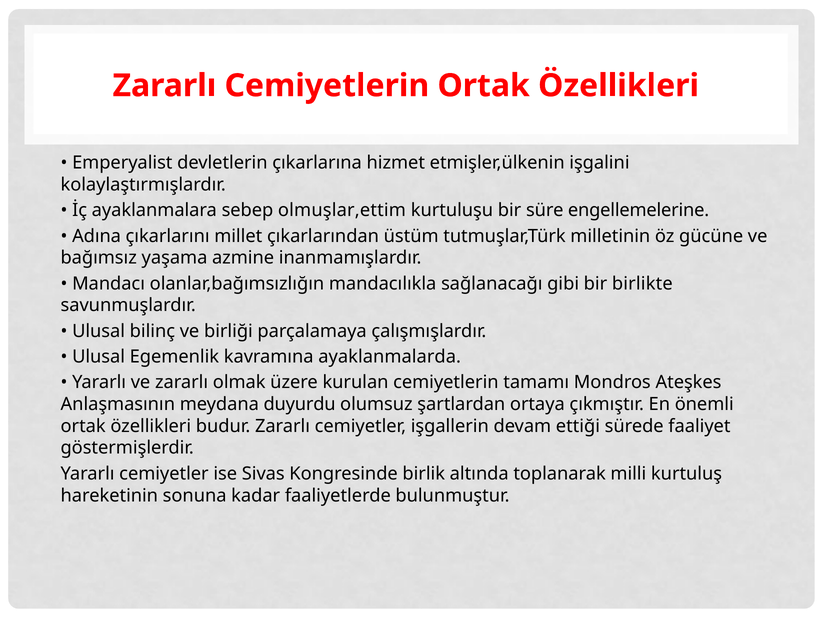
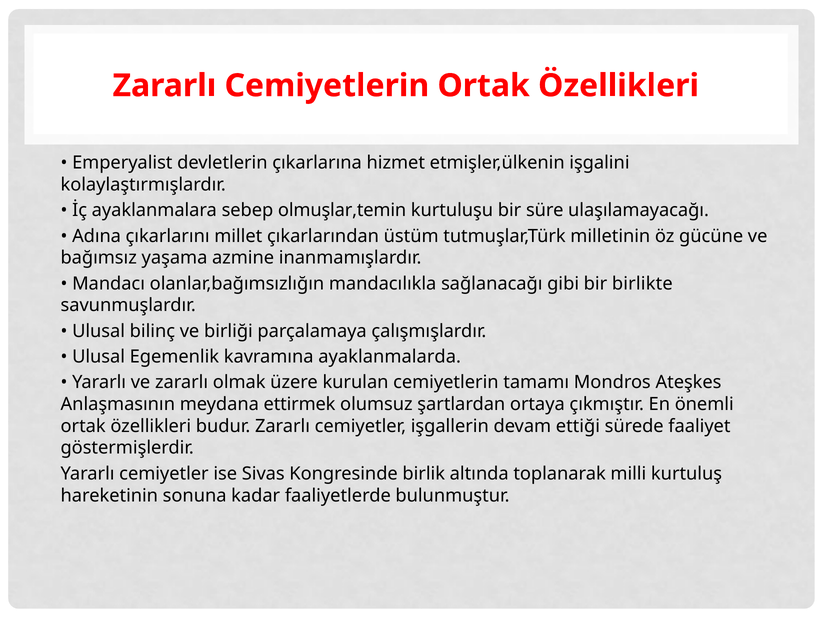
olmuşlar,ettim: olmuşlar,ettim -> olmuşlar,temin (342, 210)
engellemelerine: engellemelerine -> ulaşılamayacağı (639, 210)
duyurdu: duyurdu -> ettirmek (300, 404)
